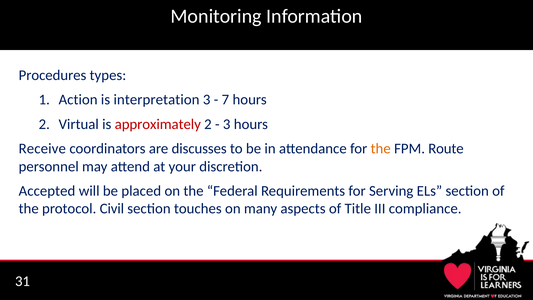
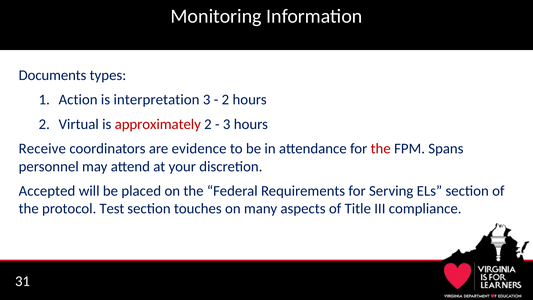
Procedures: Procedures -> Documents (53, 75)
7: 7 -> 2 (225, 100)
discusses: discusses -> evidence (199, 149)
the colour: orange -> red (381, 149)
Route: Route -> Spans (446, 149)
Civil: Civil -> Test (112, 209)
